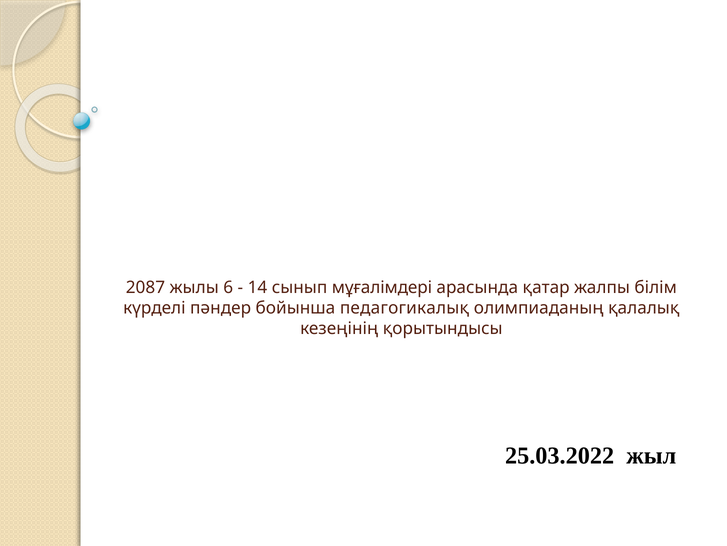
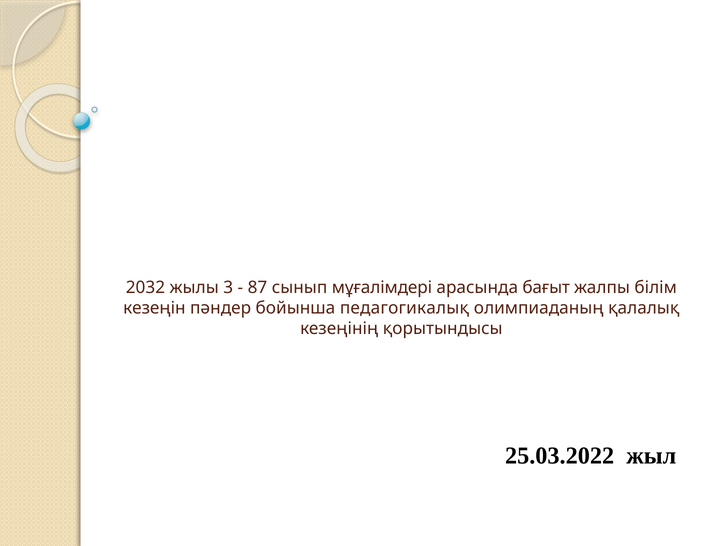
2087: 2087 -> 2032 (145, 287)
6: 6 -> 3 (228, 287)
14: 14 -> 87 (257, 287)
қатар: қатар -> бағыт (546, 287)
күрделі: күрделі -> кезеңін (154, 308)
